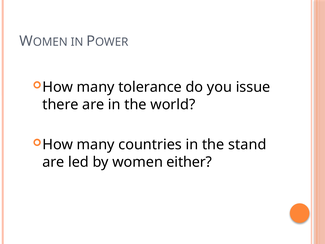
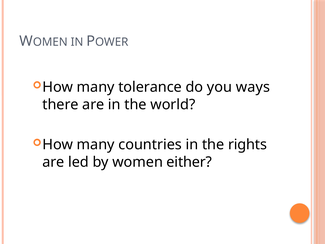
issue: issue -> ways (253, 87)
stand: stand -> rights (247, 145)
